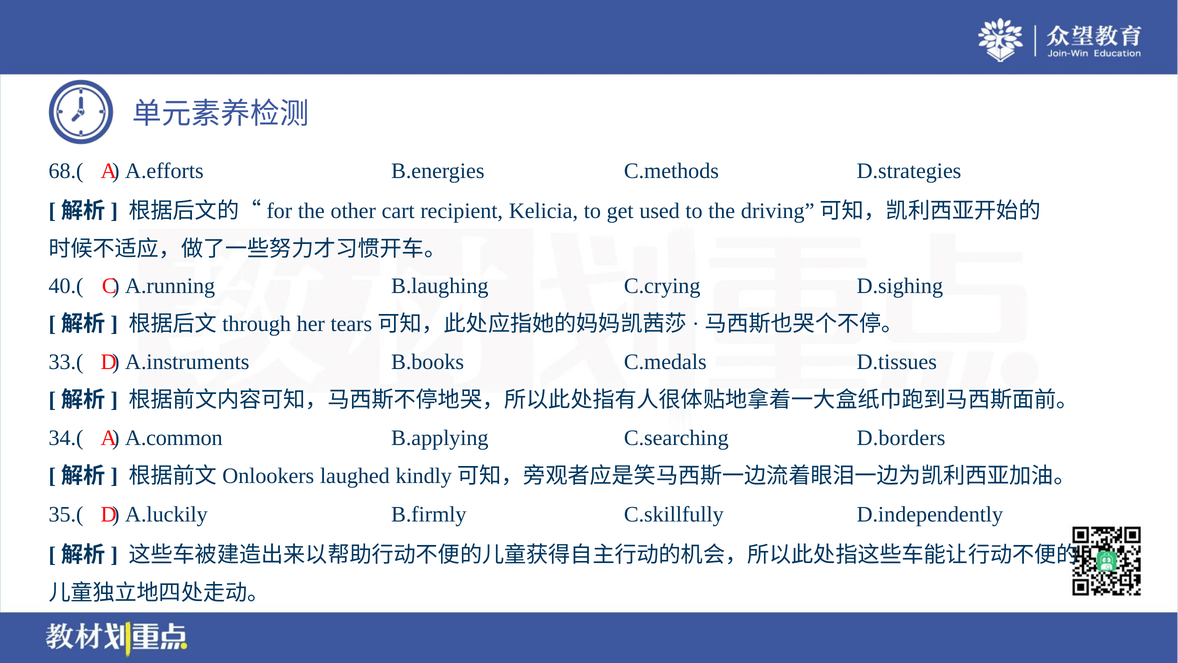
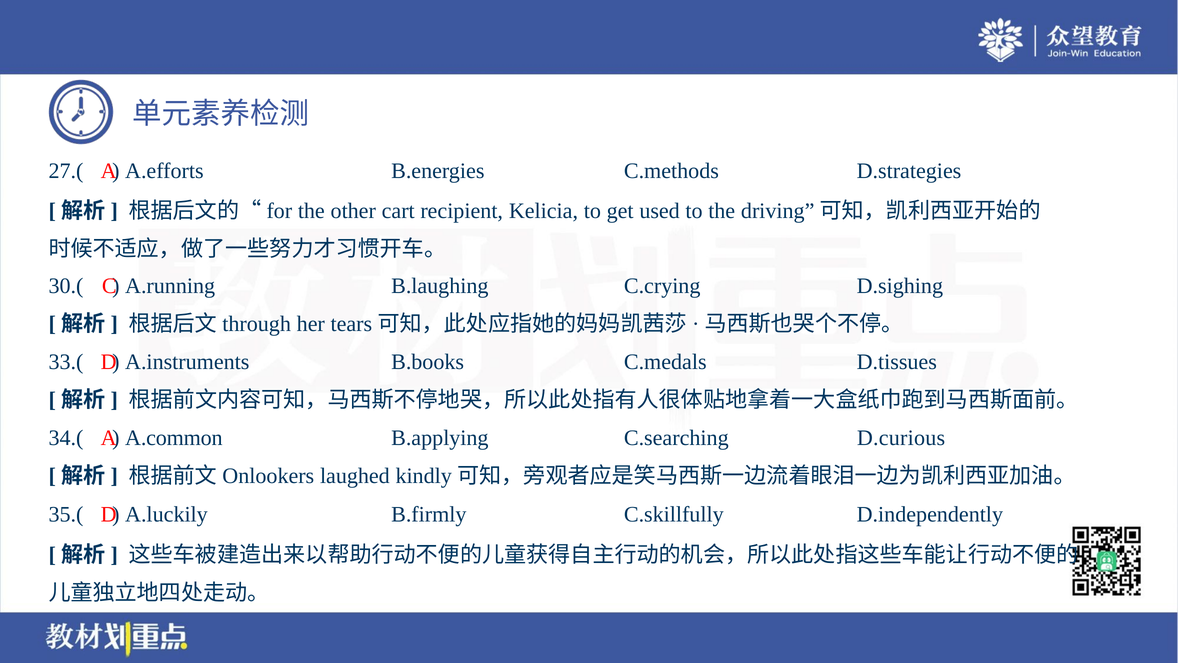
68.(: 68.( -> 27.( (66, 171)
40.(: 40.( -> 30.( (66, 286)
D.borders: D.borders -> D.curious (901, 438)
